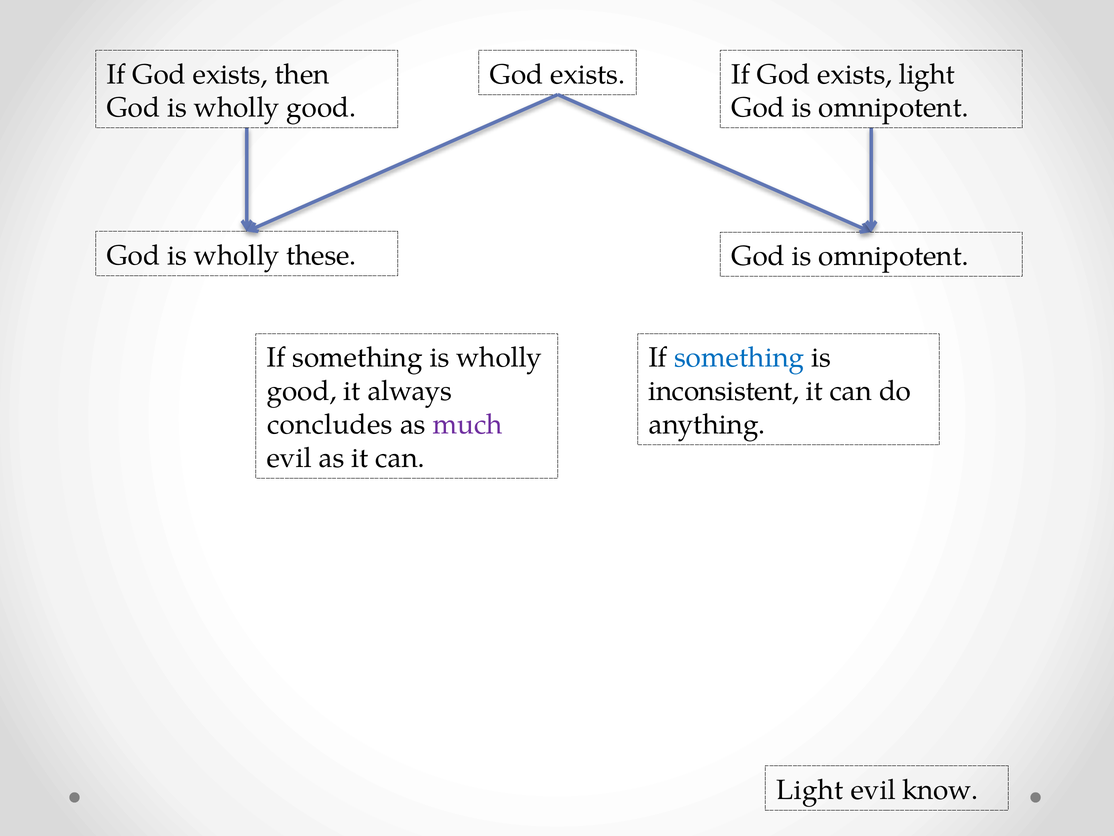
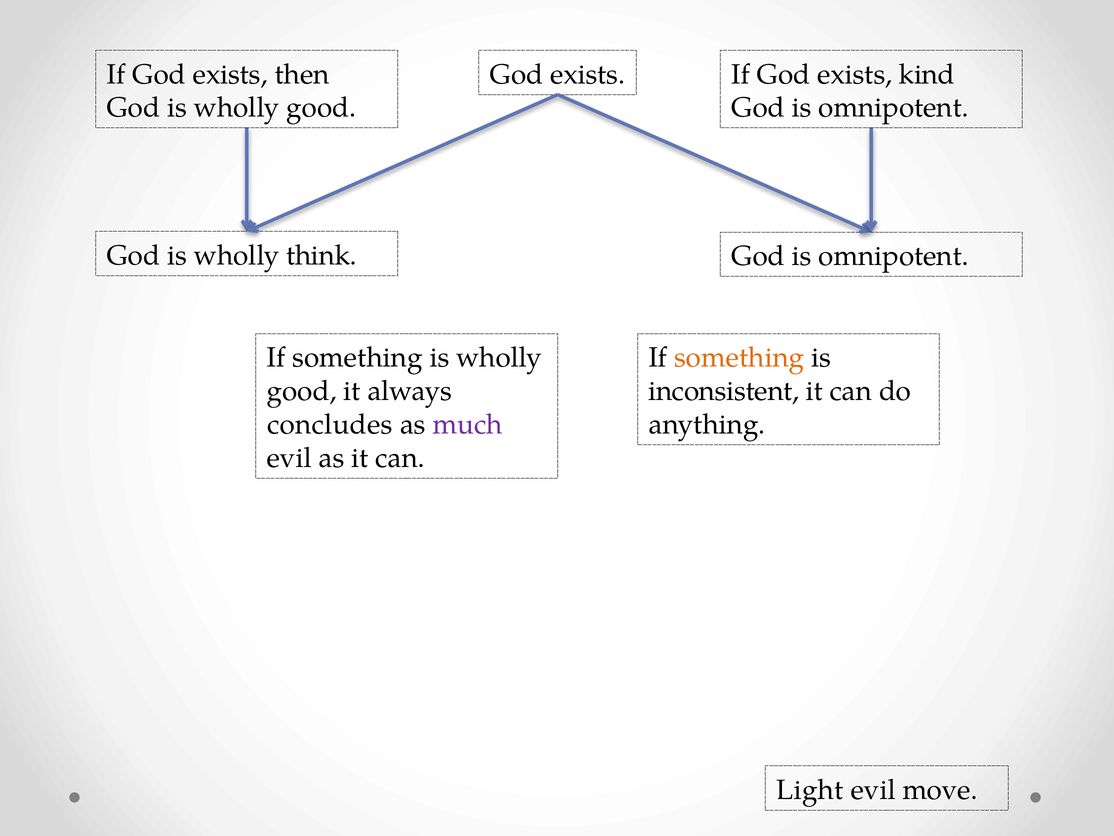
light: light -> kind (927, 74)
these: these -> think (321, 255)
something colour: blue -> orange (739, 358)
know: know -> move (940, 789)
